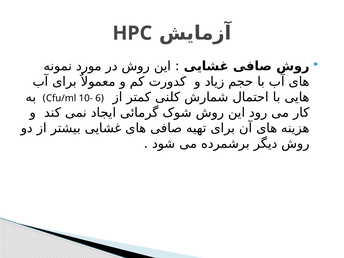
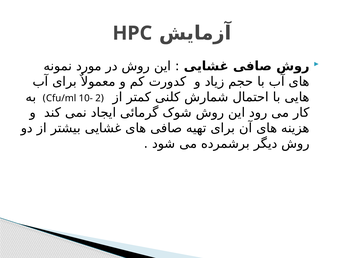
6: 6 -> 2 (98, 98)
